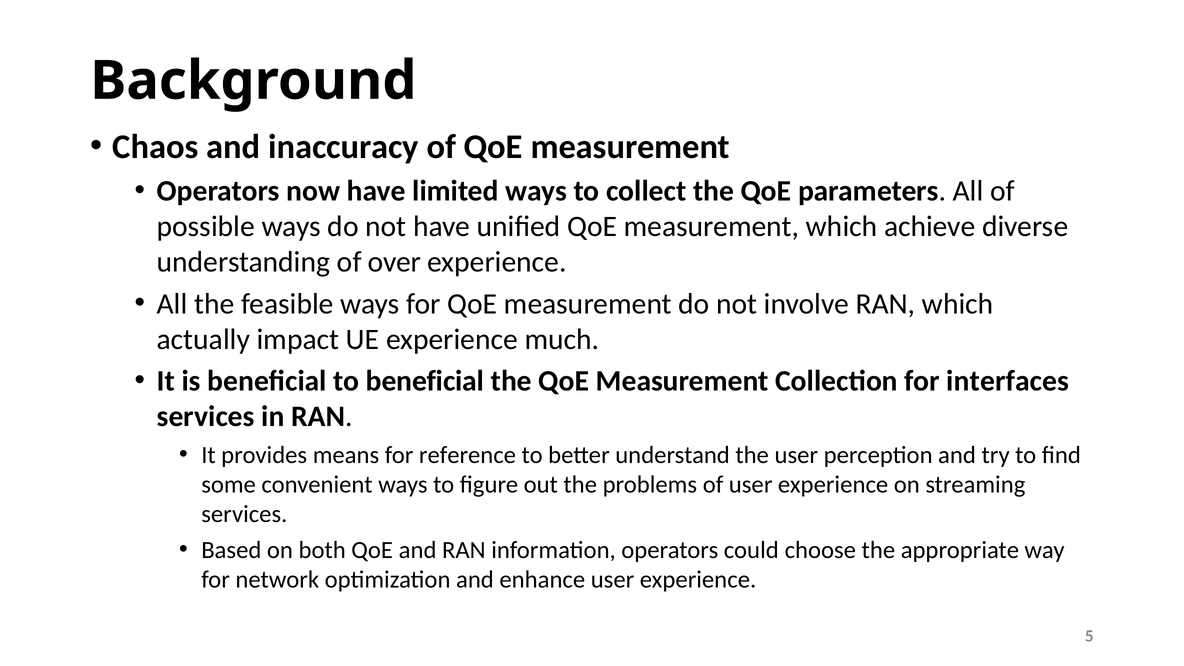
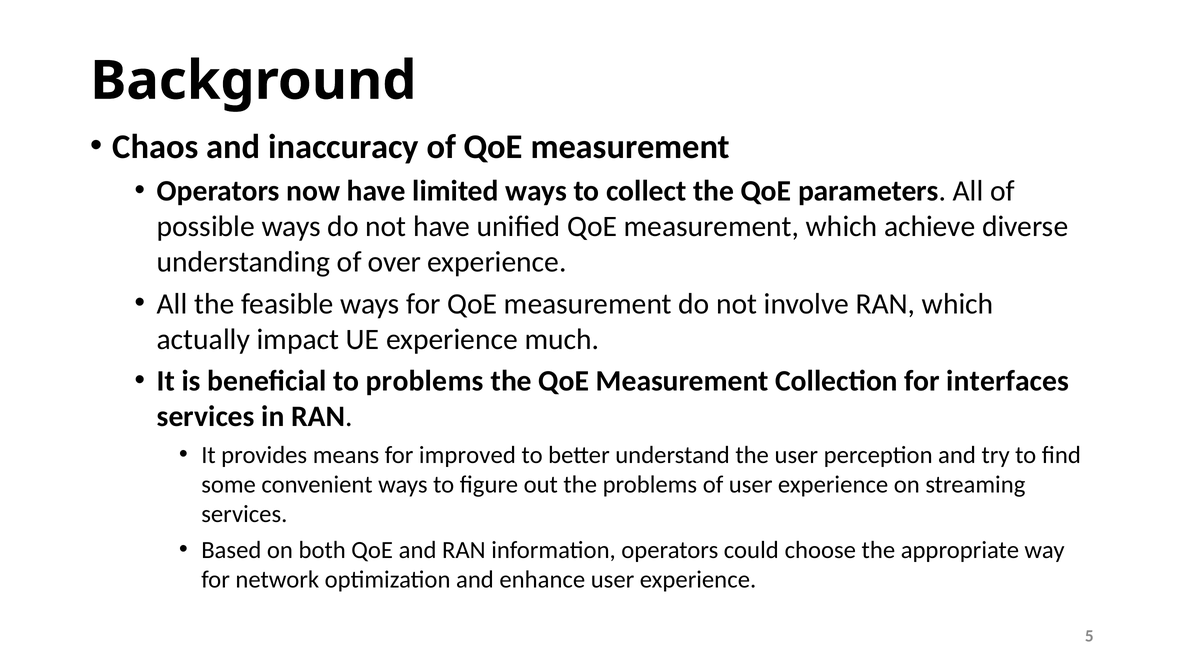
to beneficial: beneficial -> problems (425, 381)
reference: reference -> improved (467, 455)
